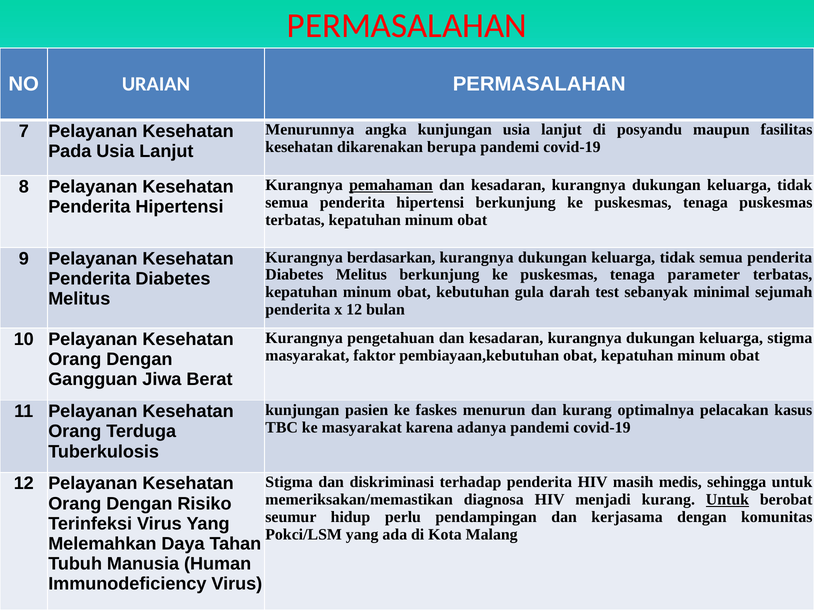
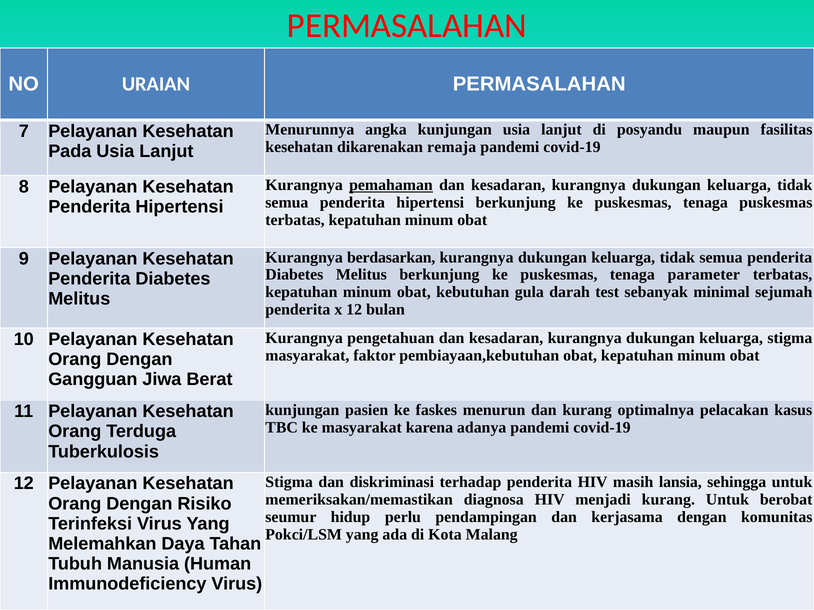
berupa: berupa -> remaja (452, 147)
medis: medis -> lansia (680, 482)
Untuk underline: present -> none (727, 500)
